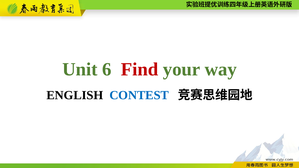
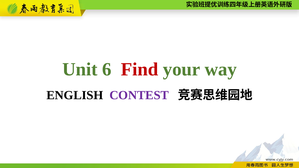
CONTEST colour: blue -> purple (139, 95)
